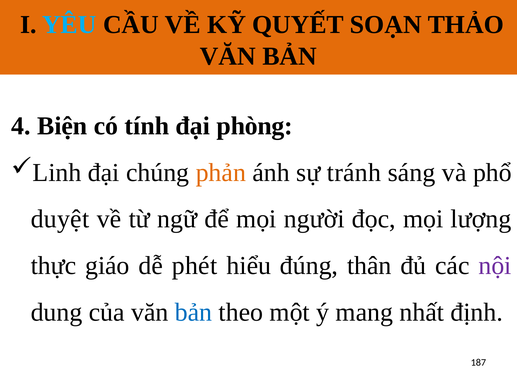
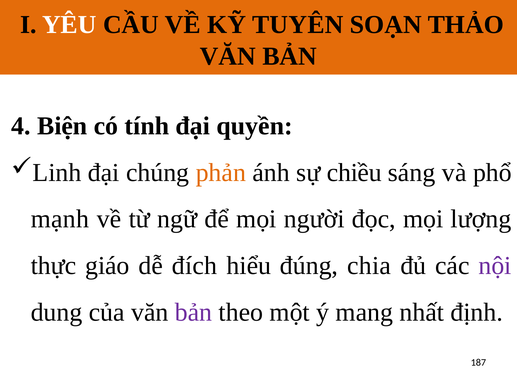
YÊU colour: light blue -> white (69, 25)
QUYẾT: QUYẾT -> TUYÊN (298, 25)
phòng: phòng -> quyền (255, 126)
tránh: tránh -> chiều (354, 172)
duyệt: duyệt -> mạnh (60, 219)
phét: phét -> đích (195, 265)
thân: thân -> chia (369, 265)
bản colour: blue -> purple (194, 312)
